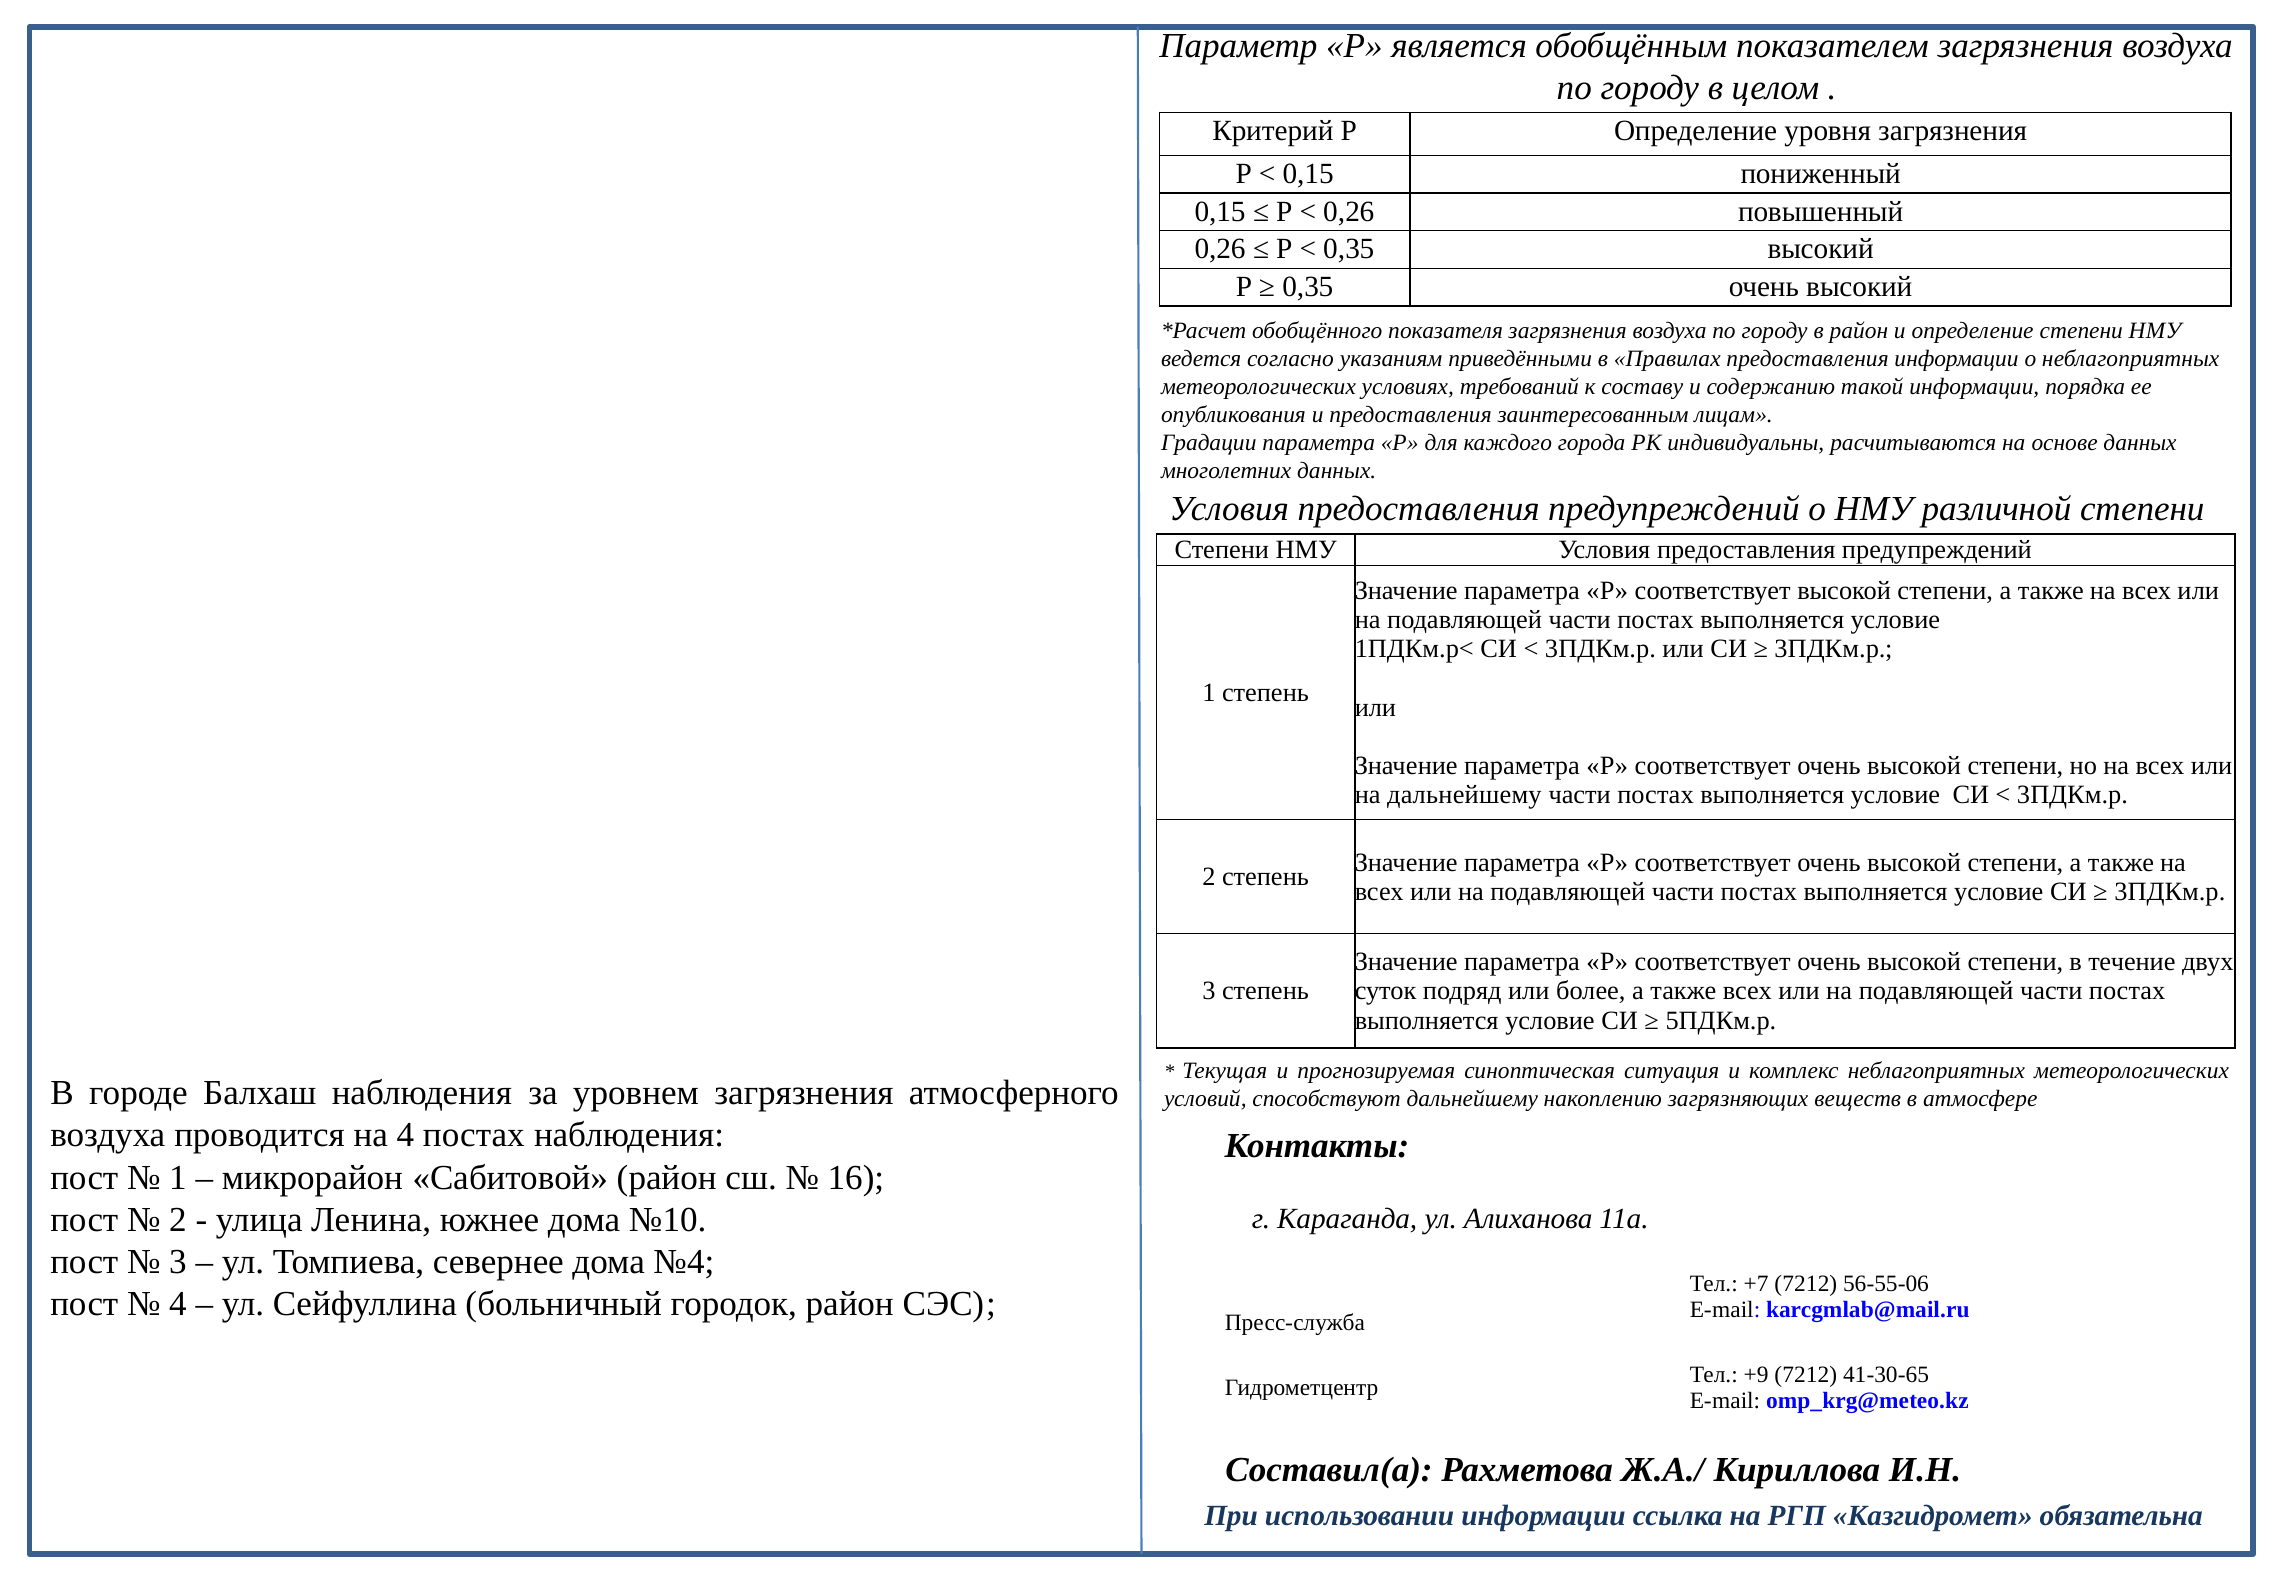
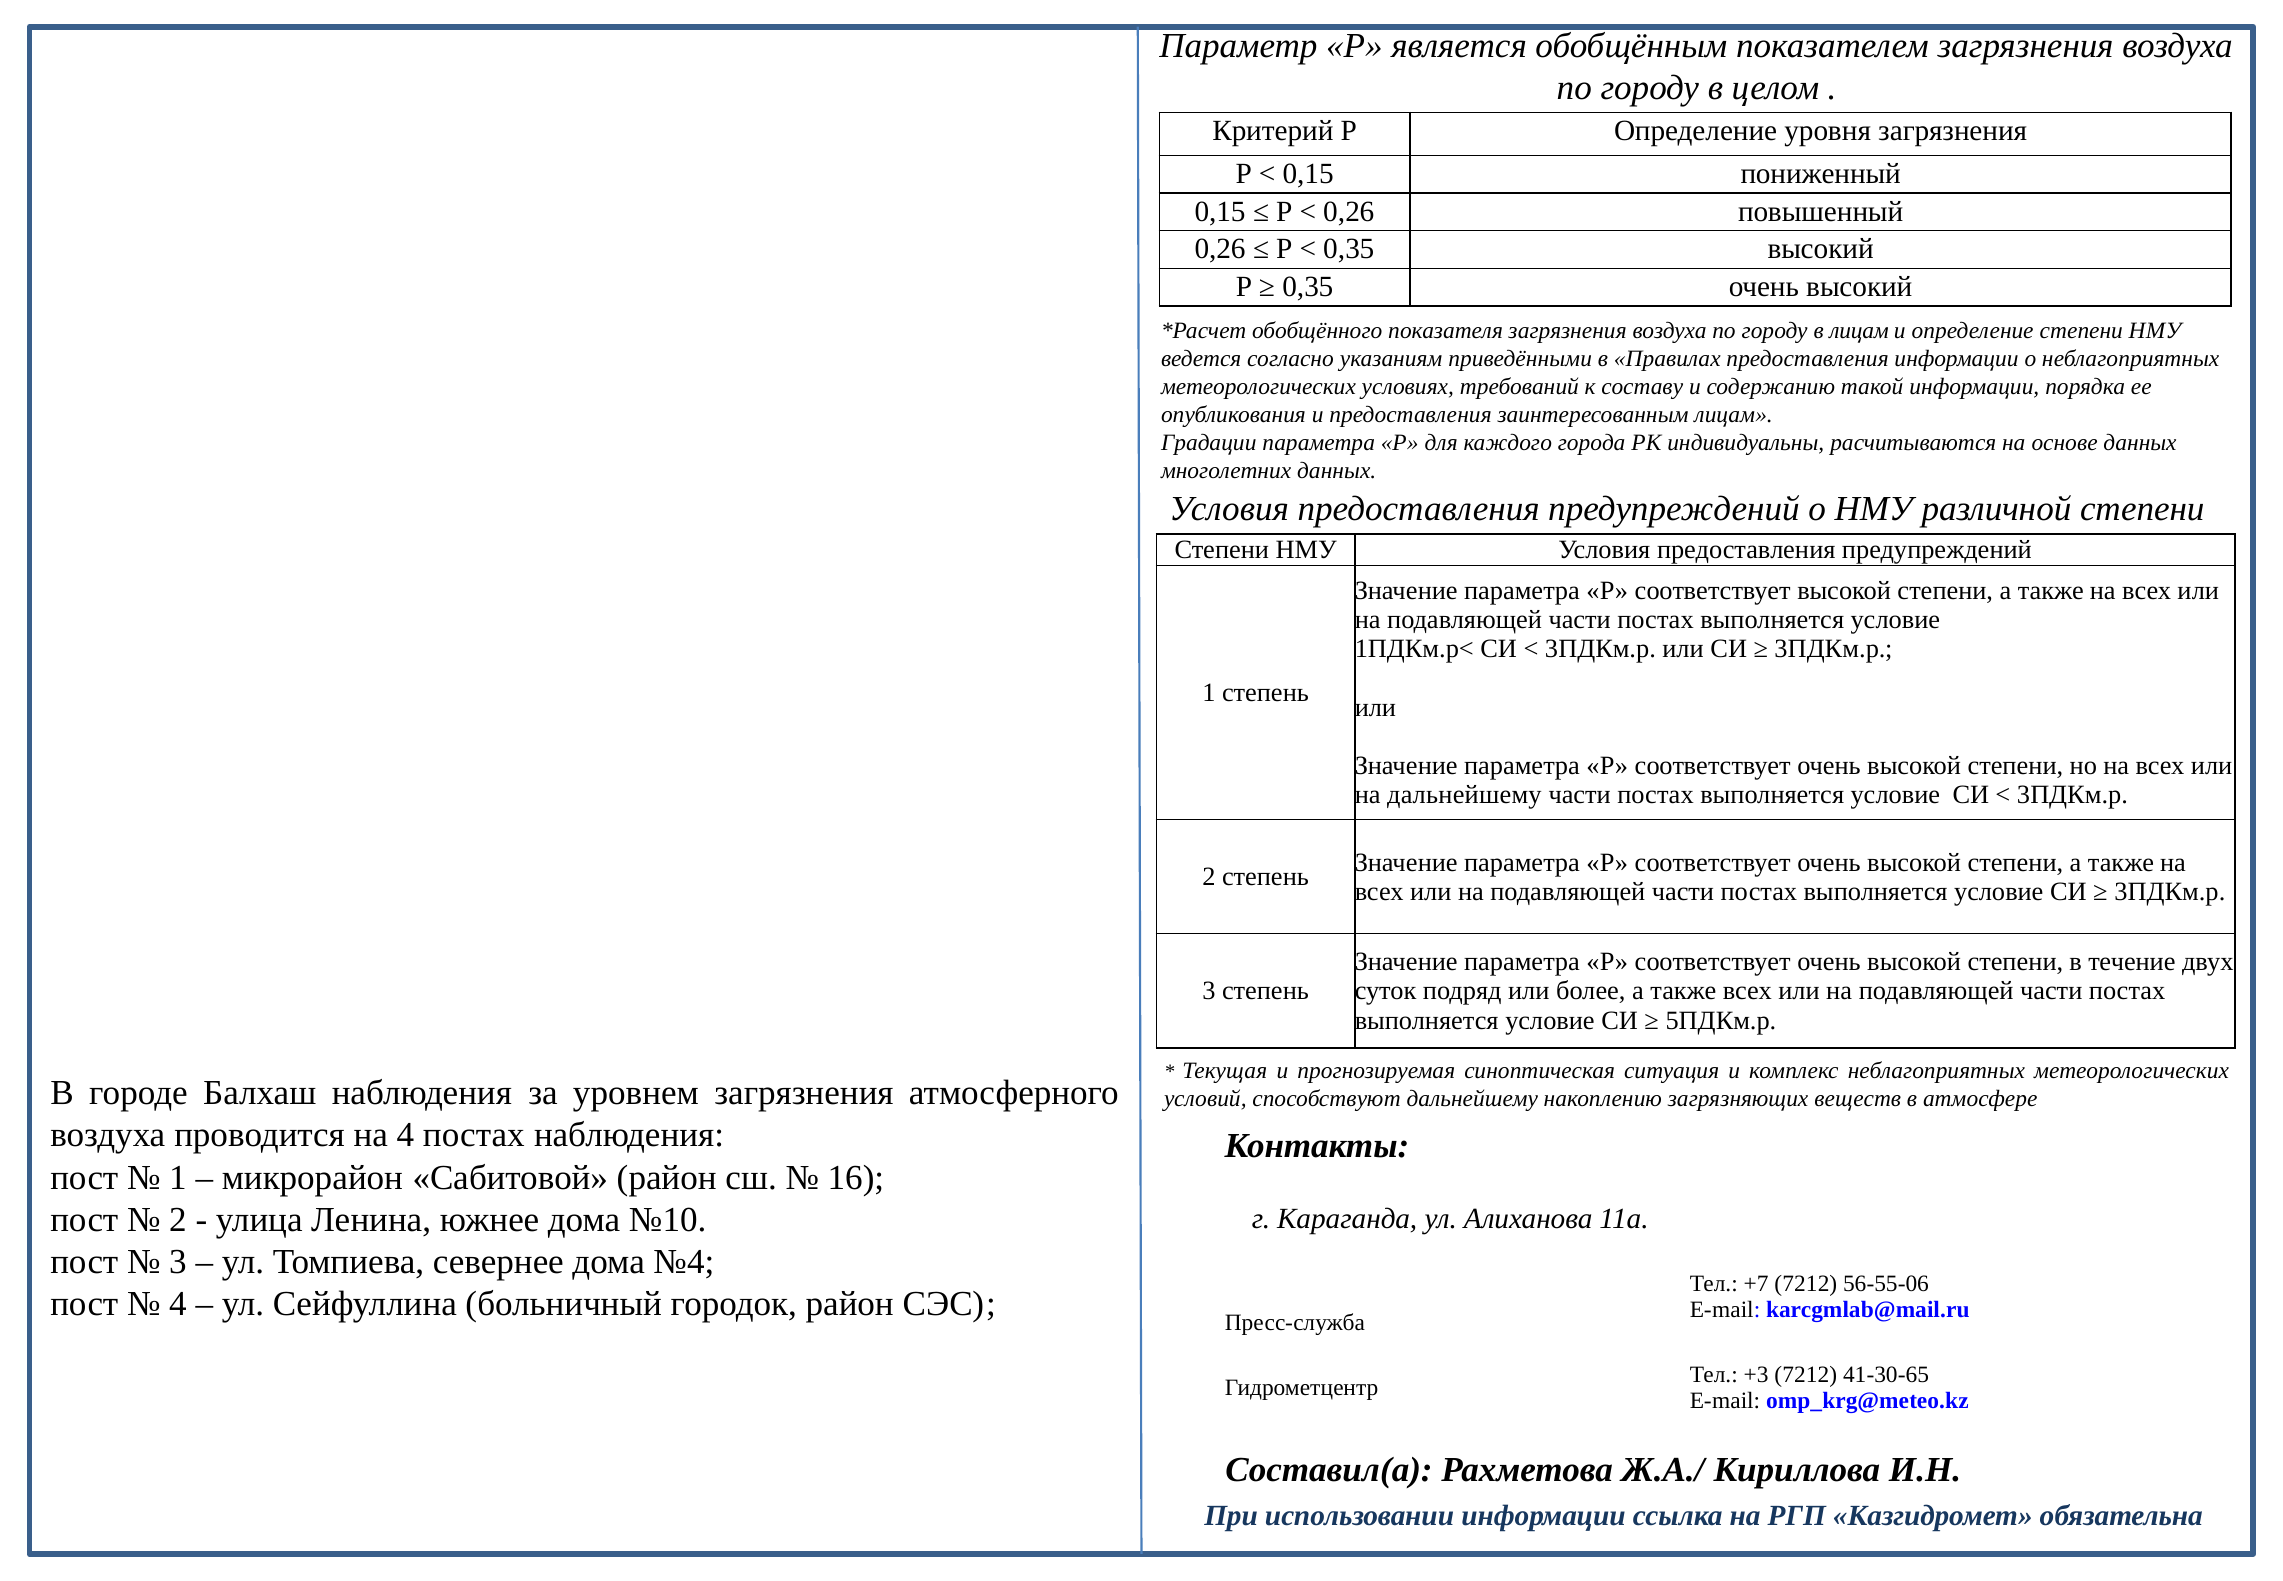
в район: район -> лицам (1859, 330)
+9: +9 -> +3 (1756, 1375)
